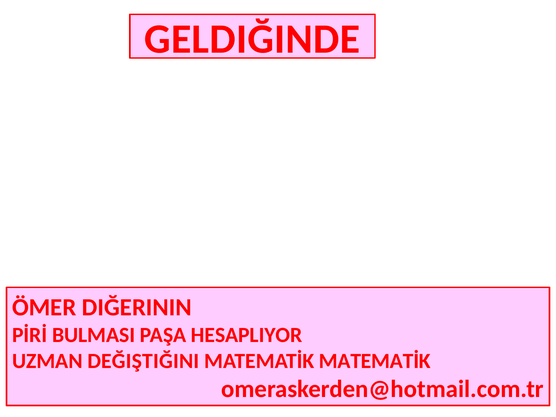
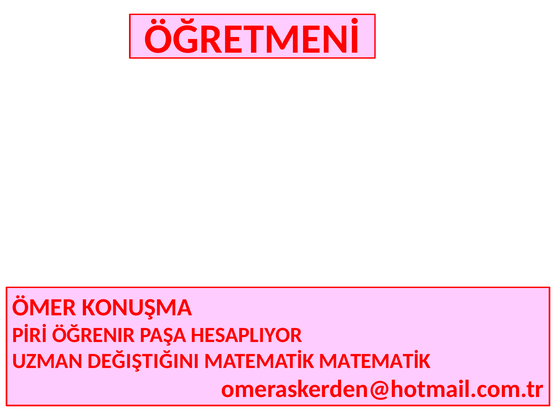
GELDIĞINDE: GELDIĞINDE -> ÖĞRETMENİ (252, 39)
DIĞERININ: DIĞERININ -> KONUŞMA (137, 307)
BULMASI: BULMASI -> ÖĞRENIR (94, 335)
